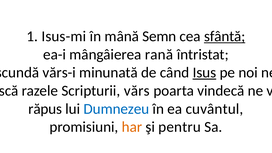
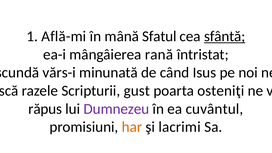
Isus-mi: Isus-mi -> Află-mi (64, 36)
Semn: Semn -> Sfatul (159, 36)
Isus underline: present -> none (204, 73)
vărs: vărs -> gust (137, 91)
vindecă: vindecă -> osteniţi (221, 91)
Dumnezeu colour: blue -> purple (116, 109)
pentru: pentru -> lacrimi (180, 127)
